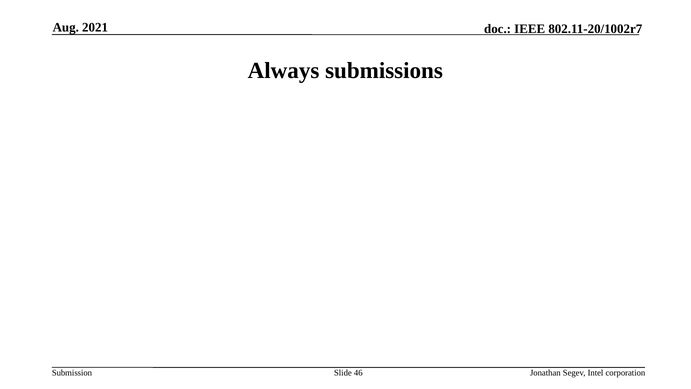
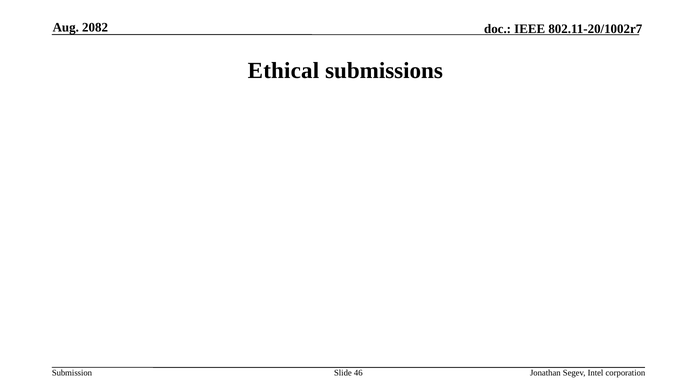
2021: 2021 -> 2082 (95, 27)
Always: Always -> Ethical (283, 71)
